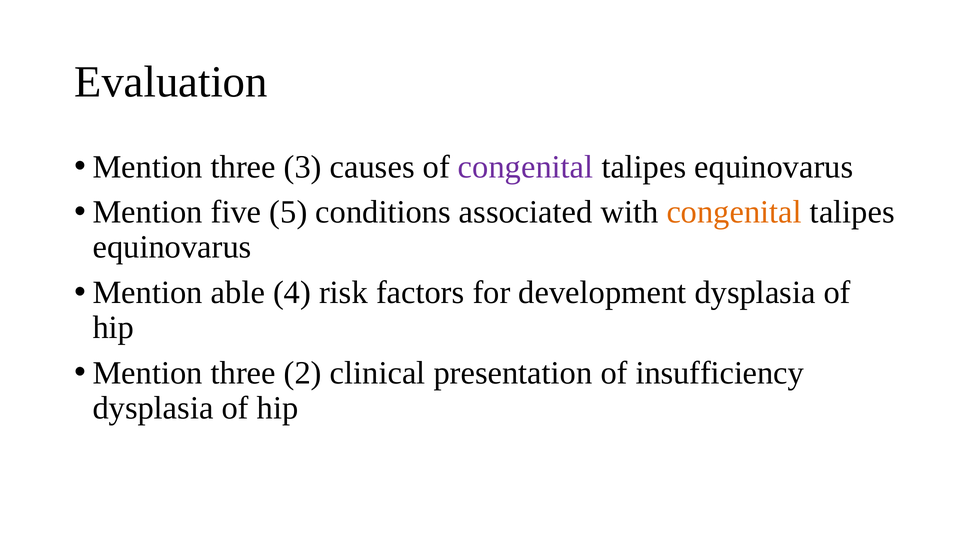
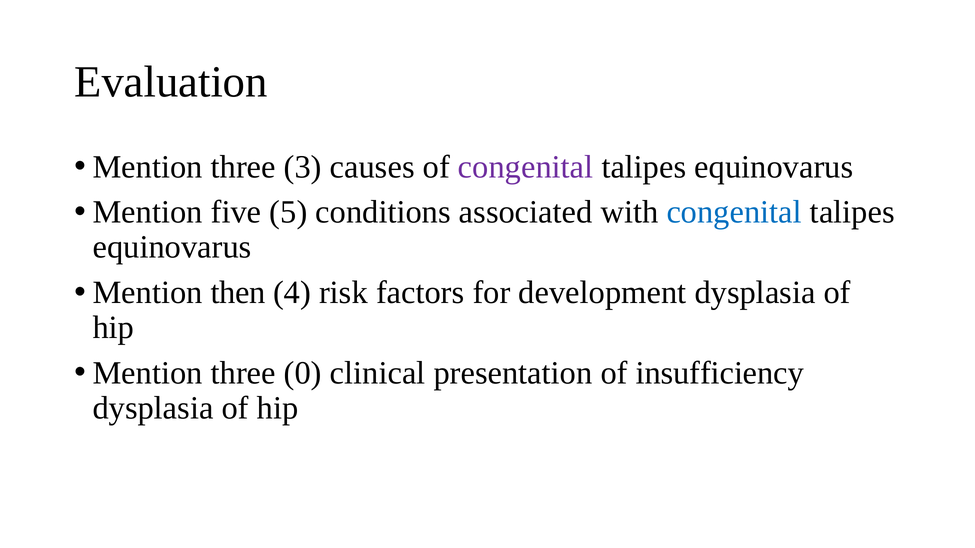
congenital colour: orange -> blue (734, 212)
able: able -> then (238, 293)
2: 2 -> 0 (303, 373)
